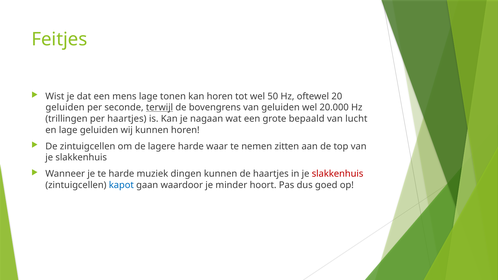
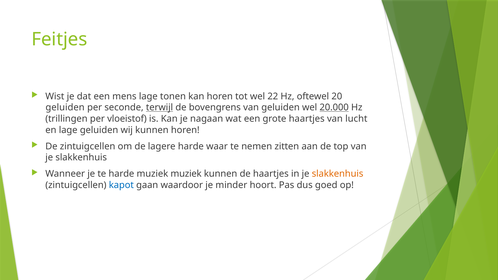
50: 50 -> 22 (273, 96)
20.000 underline: none -> present (334, 108)
per haartjes: haartjes -> vloeistof (127, 119)
grote bepaald: bepaald -> haartjes (307, 119)
muziek dingen: dingen -> muziek (186, 174)
slakkenhuis colour: red -> orange (338, 174)
